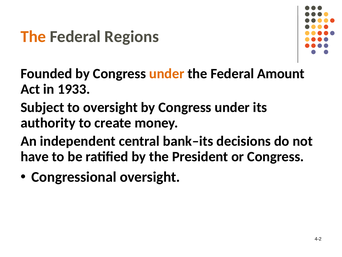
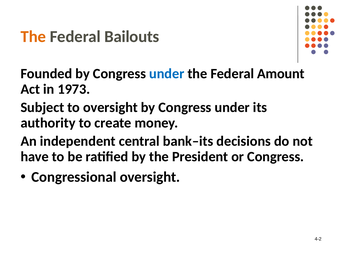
Regions: Regions -> Bailouts (132, 37)
under colour: orange -> blue (167, 74)
1933: 1933 -> 1973 (74, 89)
